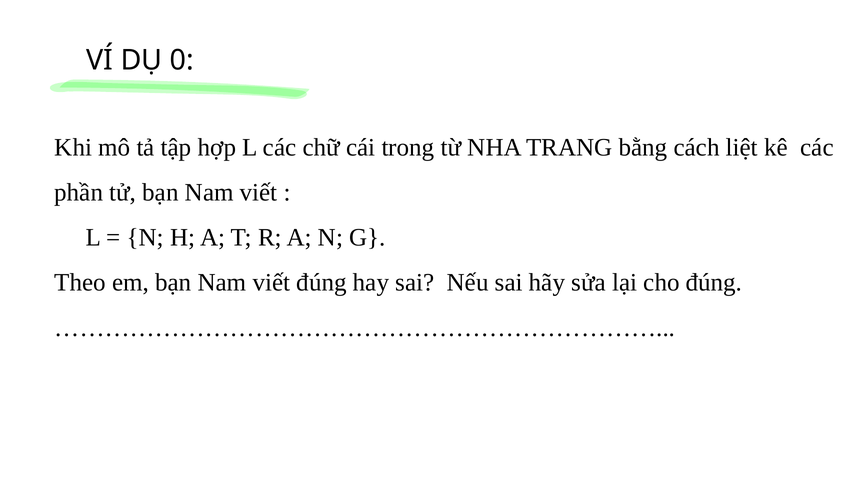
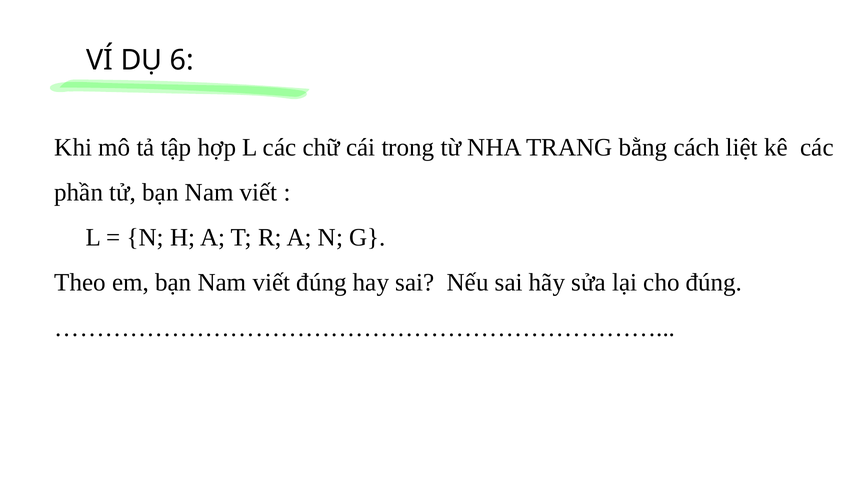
0: 0 -> 6 (182, 60)
